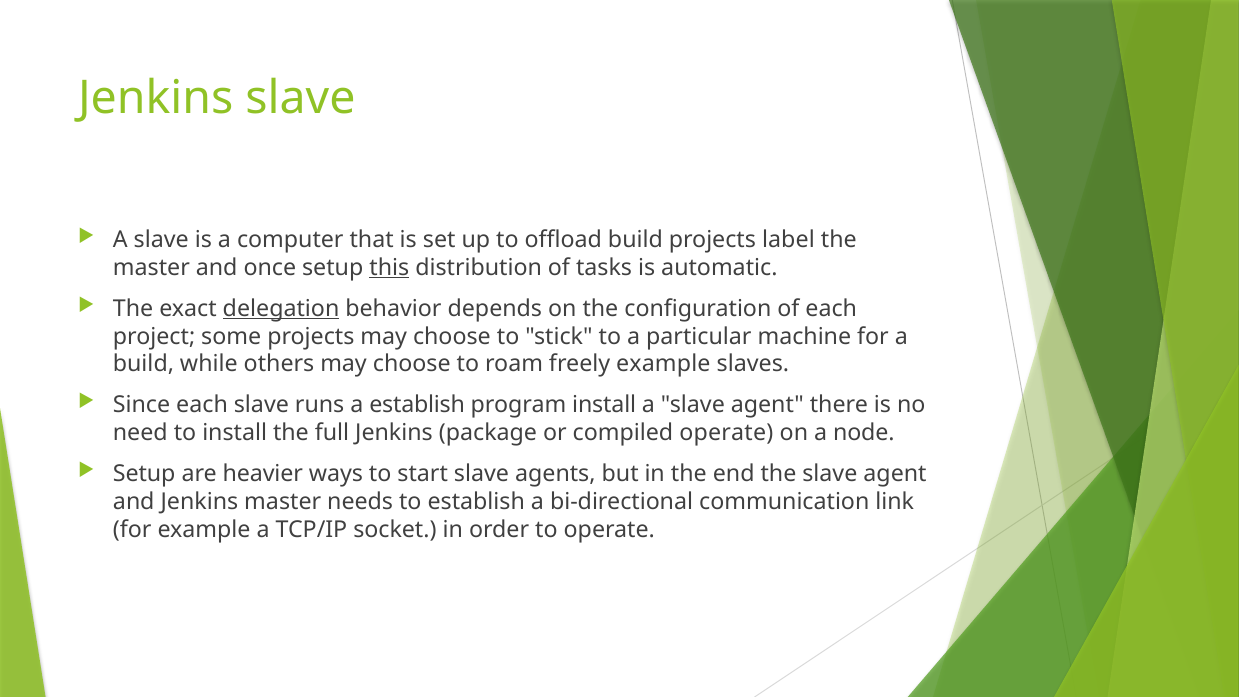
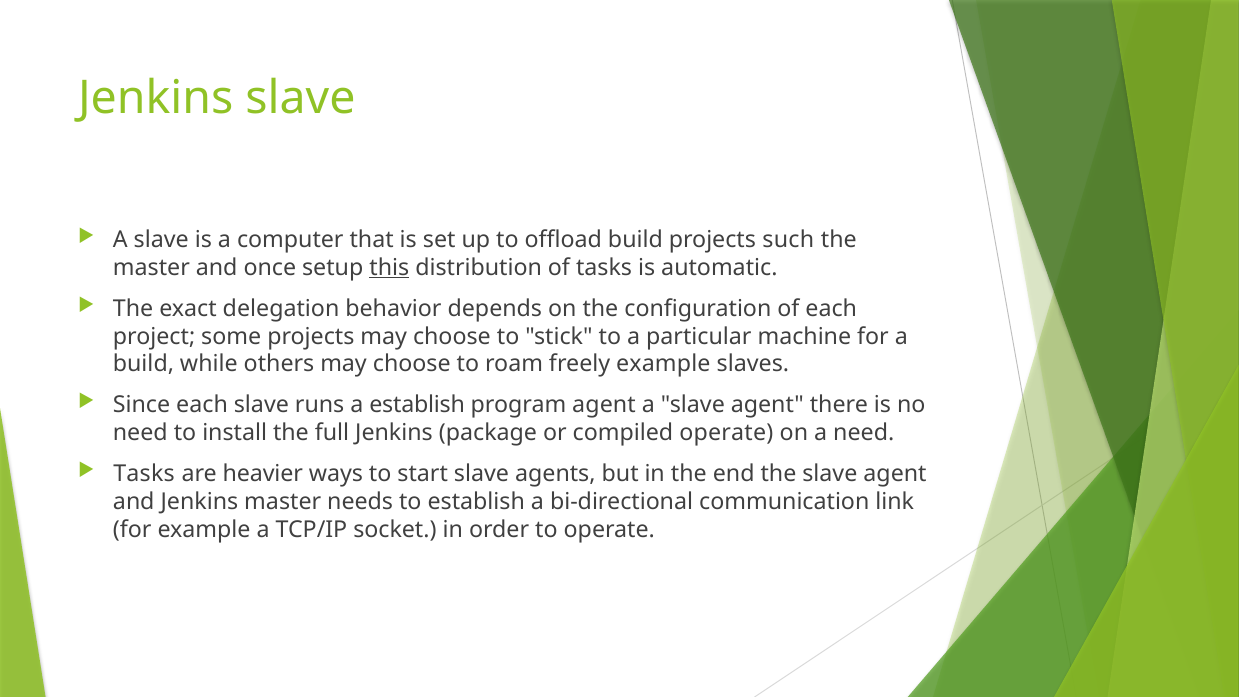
label: label -> such (788, 240)
delegation underline: present -> none (281, 308)
program install: install -> agent (604, 405)
a node: node -> need (864, 433)
Setup: Setup -> Tasks (144, 474)
